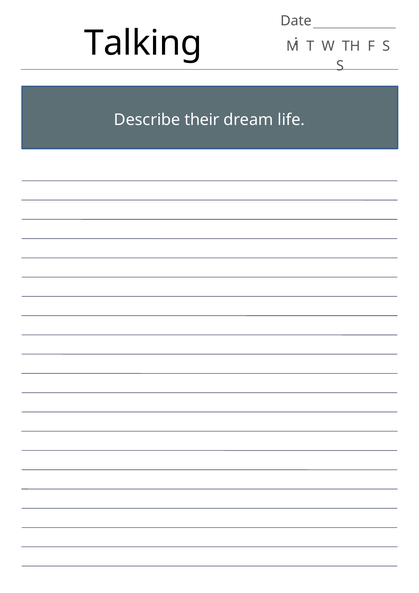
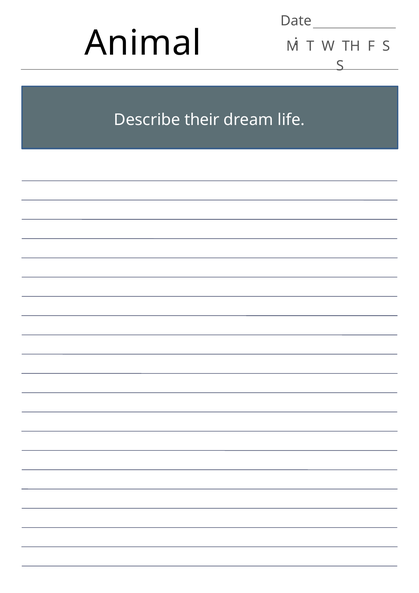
Talking: Talking -> Animal (143, 43)
